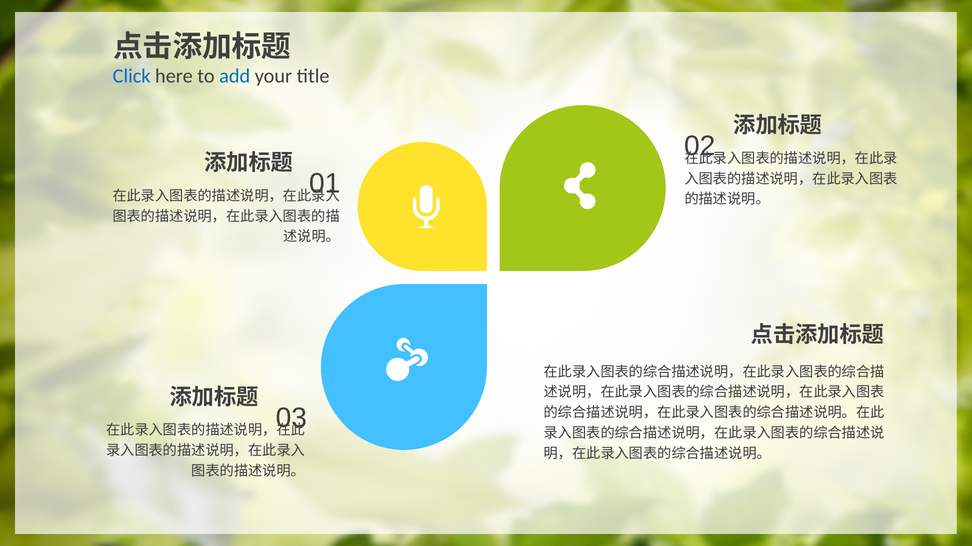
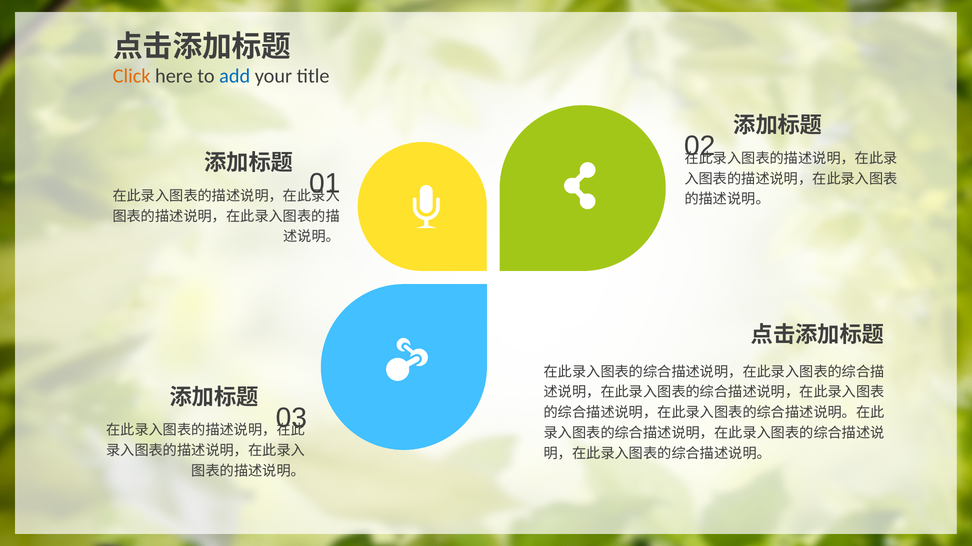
Click colour: blue -> orange (132, 76)
